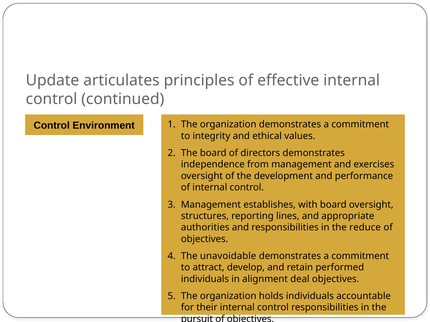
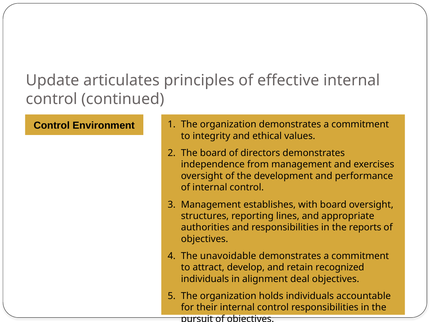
reduce: reduce -> reports (365, 228)
performed: performed -> recognized (340, 268)
